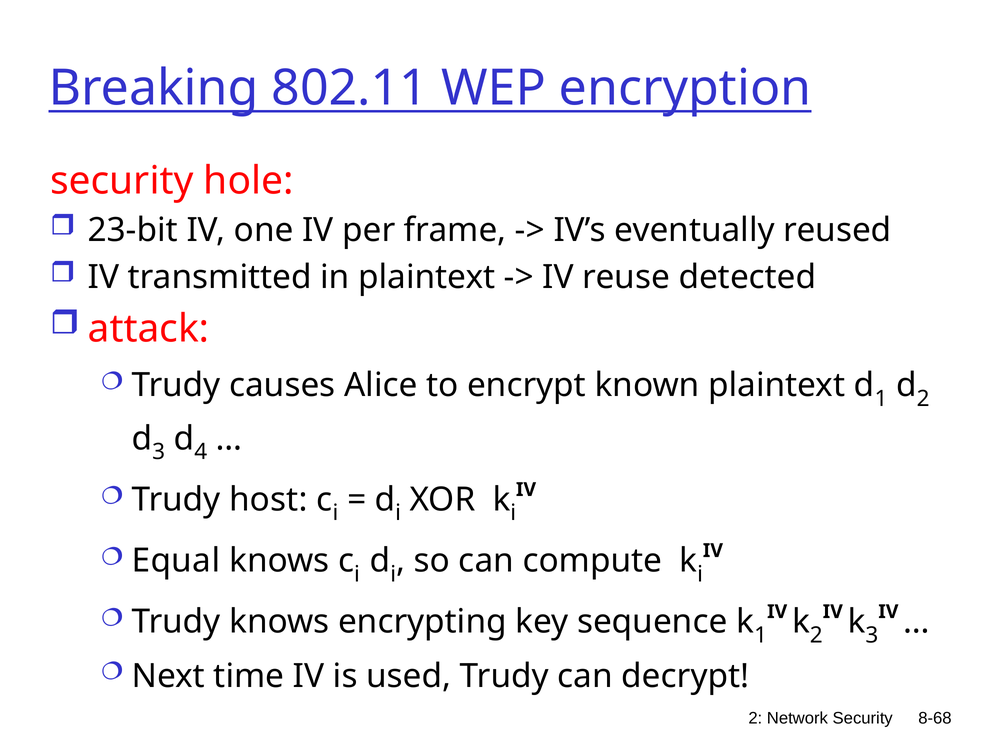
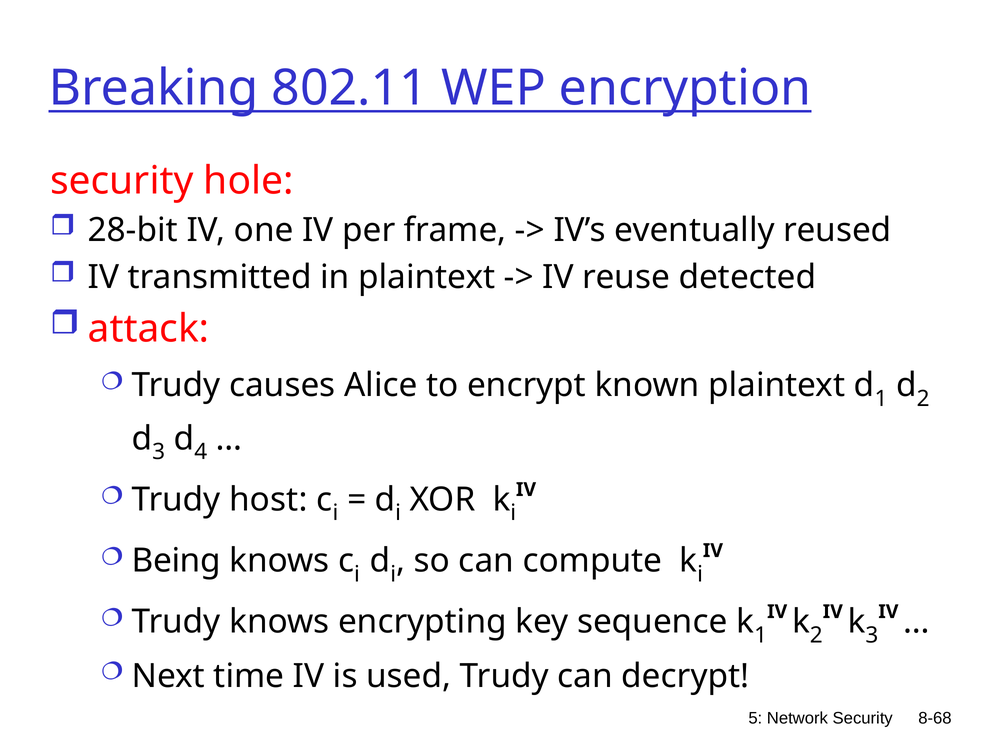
23-bit: 23-bit -> 28-bit (133, 230)
Equal: Equal -> Being (176, 560)
2: 2 -> 5 (755, 718)
